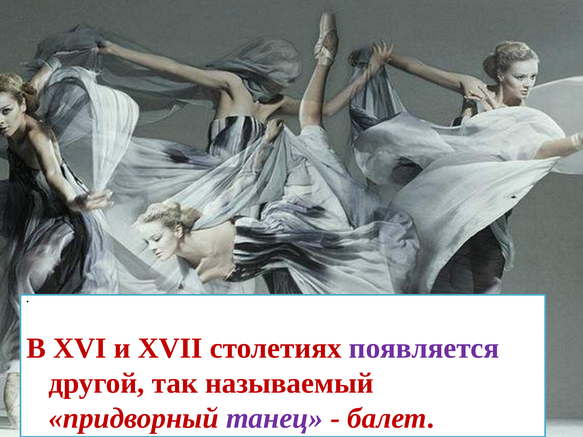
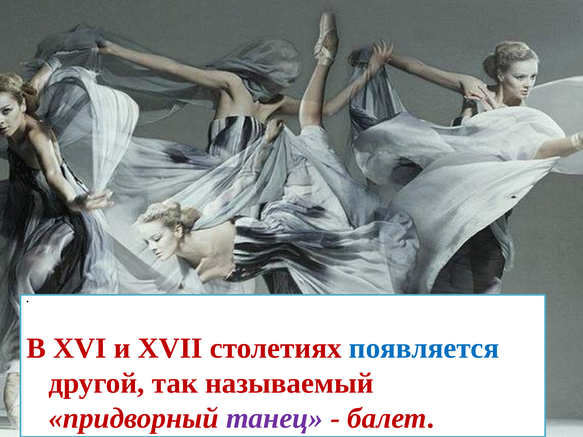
появляется colour: purple -> blue (424, 348)
